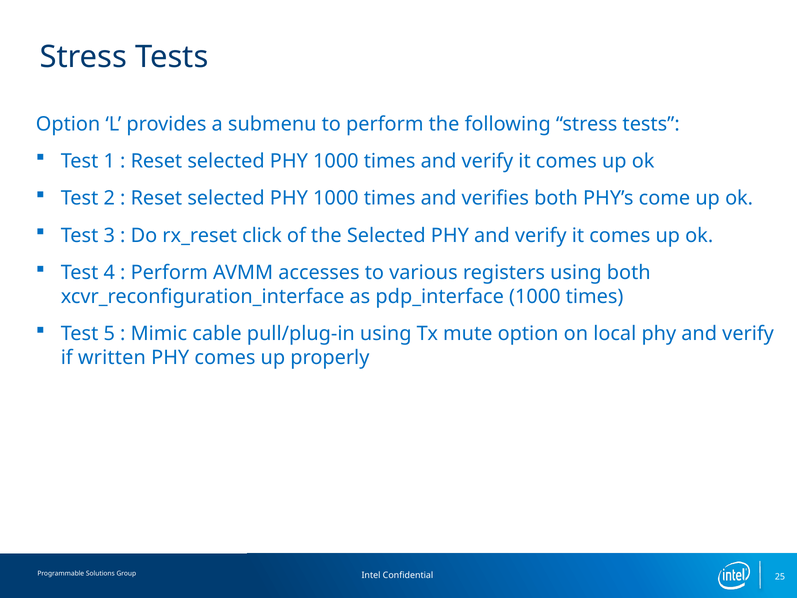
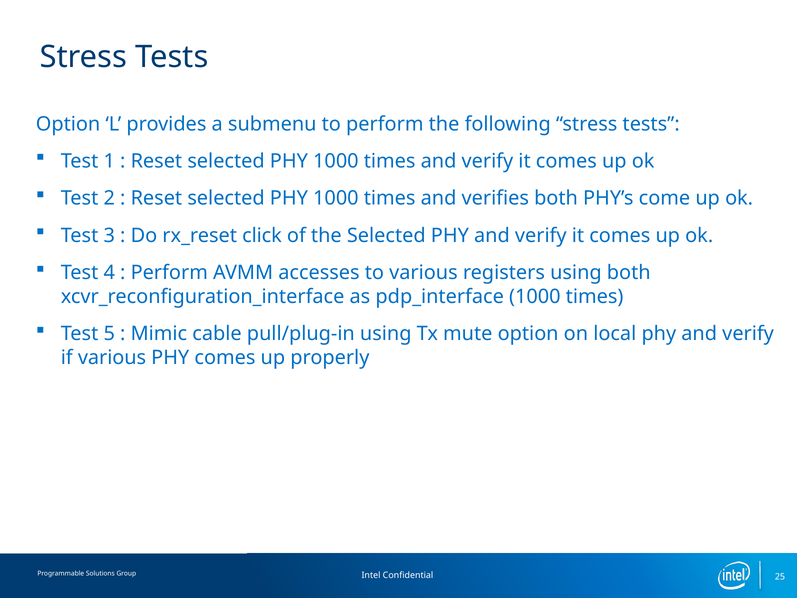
if written: written -> various (112, 358)
